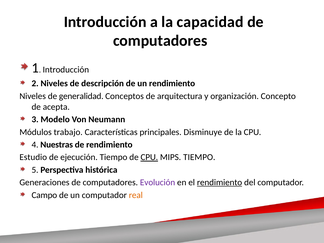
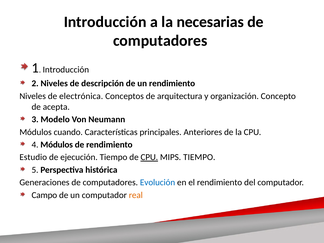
capacidad: capacidad -> necesarias (210, 22)
generalidad: generalidad -> electrónica (81, 96)
trabajo: trabajo -> cuando (68, 132)
Disminuye: Disminuye -> Anteriores (203, 132)
4 Nuestras: Nuestras -> Módulos (57, 145)
Evolución colour: purple -> blue (158, 182)
rendimiento underline: present -> none (220, 182)
